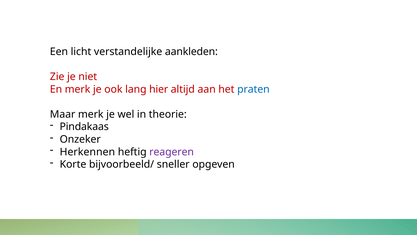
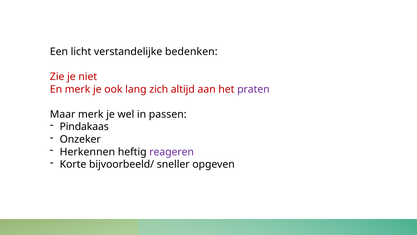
aankleden: aankleden -> bedenken (191, 52)
hier: hier -> zich (159, 89)
praten colour: blue -> purple (253, 89)
theorie: theorie -> passen (168, 114)
